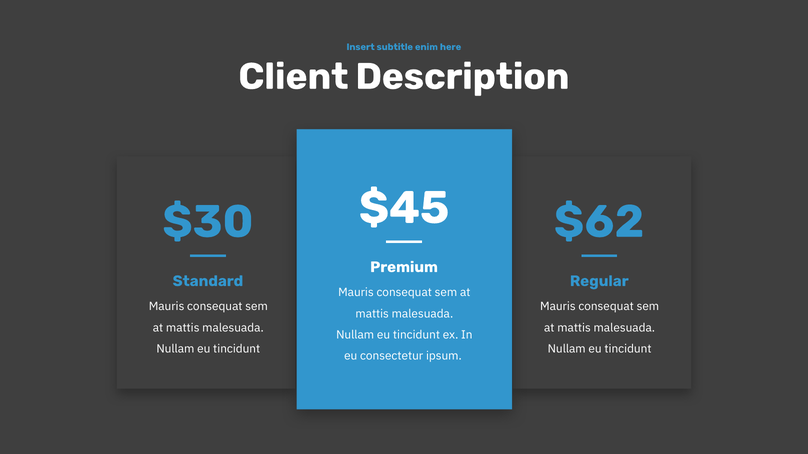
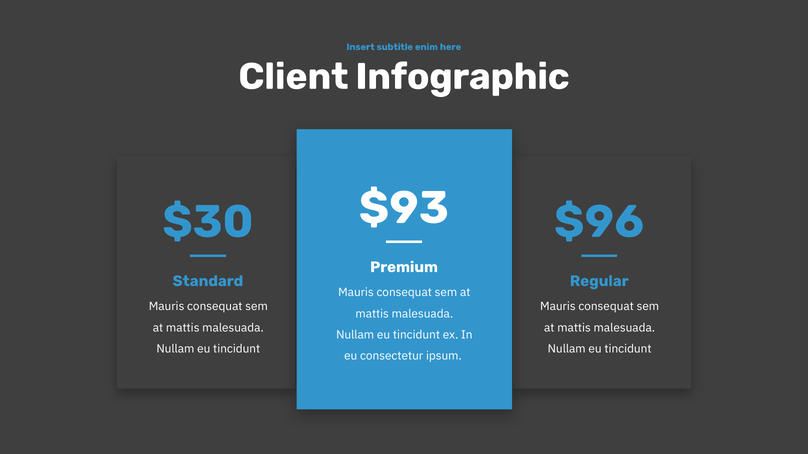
Description: Description -> Infographic (463, 77)
$45: $45 -> $93 (404, 208)
$62: $62 -> $96 (599, 222)
